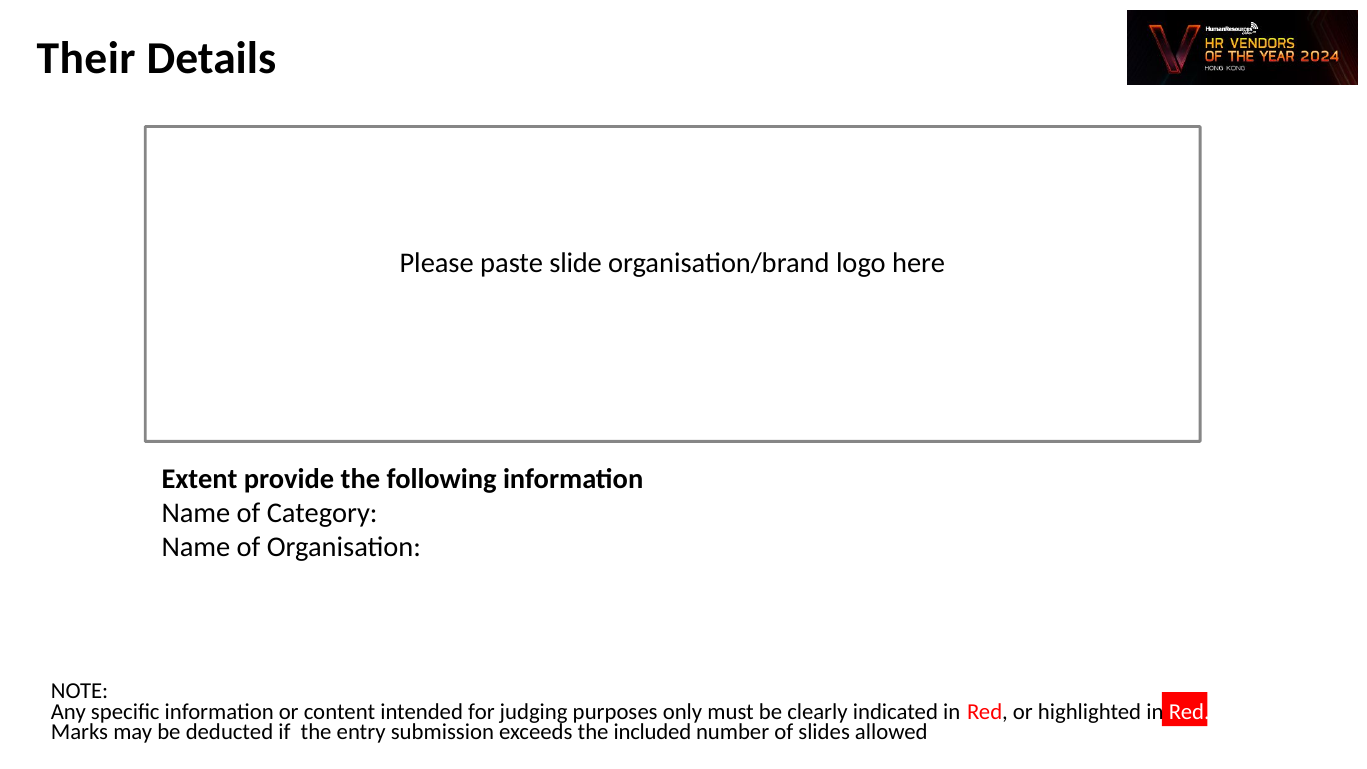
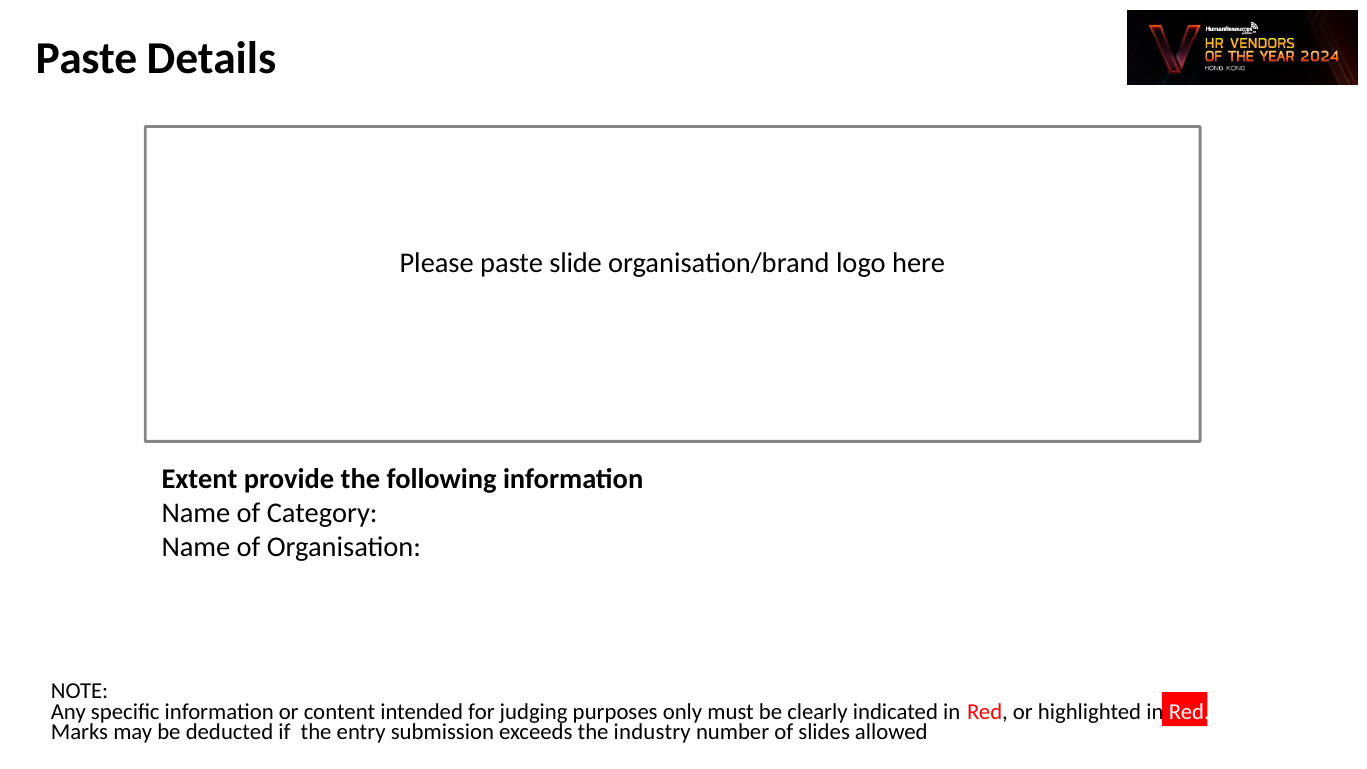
Their: Their -> Paste (87, 59)
included: included -> industry (652, 732)
